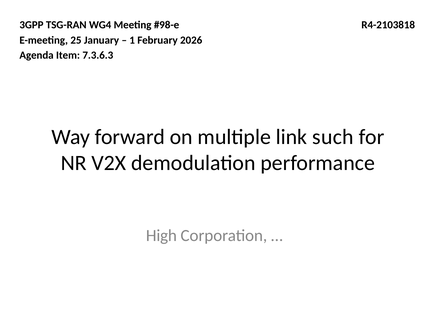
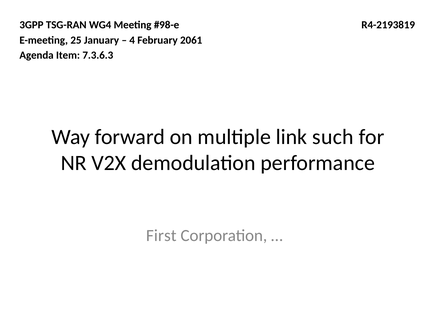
R4-2103818: R4-2103818 -> R4-2193819 (388, 25)
1: 1 -> 4 (132, 40)
2026: 2026 -> 2061 (191, 40)
High: High -> First (161, 235)
